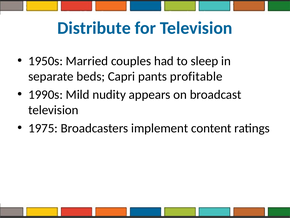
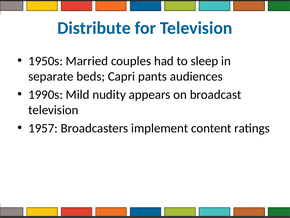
profitable: profitable -> audiences (196, 76)
1975: 1975 -> 1957 (43, 128)
